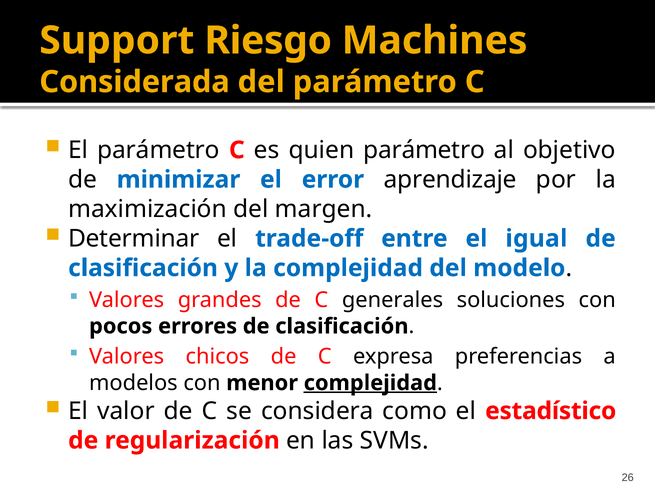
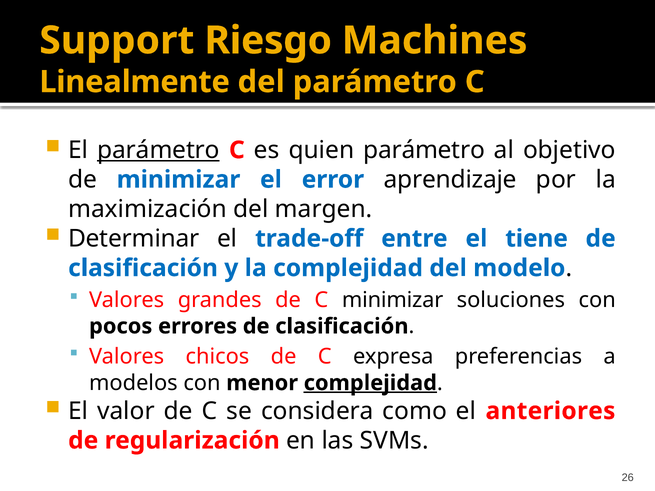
Considerada: Considerada -> Linealmente (135, 82)
parámetro underline: none -> present (159, 150)
igual: igual -> tiene (537, 239)
C generales: generales -> minimizar (393, 300)
estadístico: estadístico -> anteriores (550, 411)
